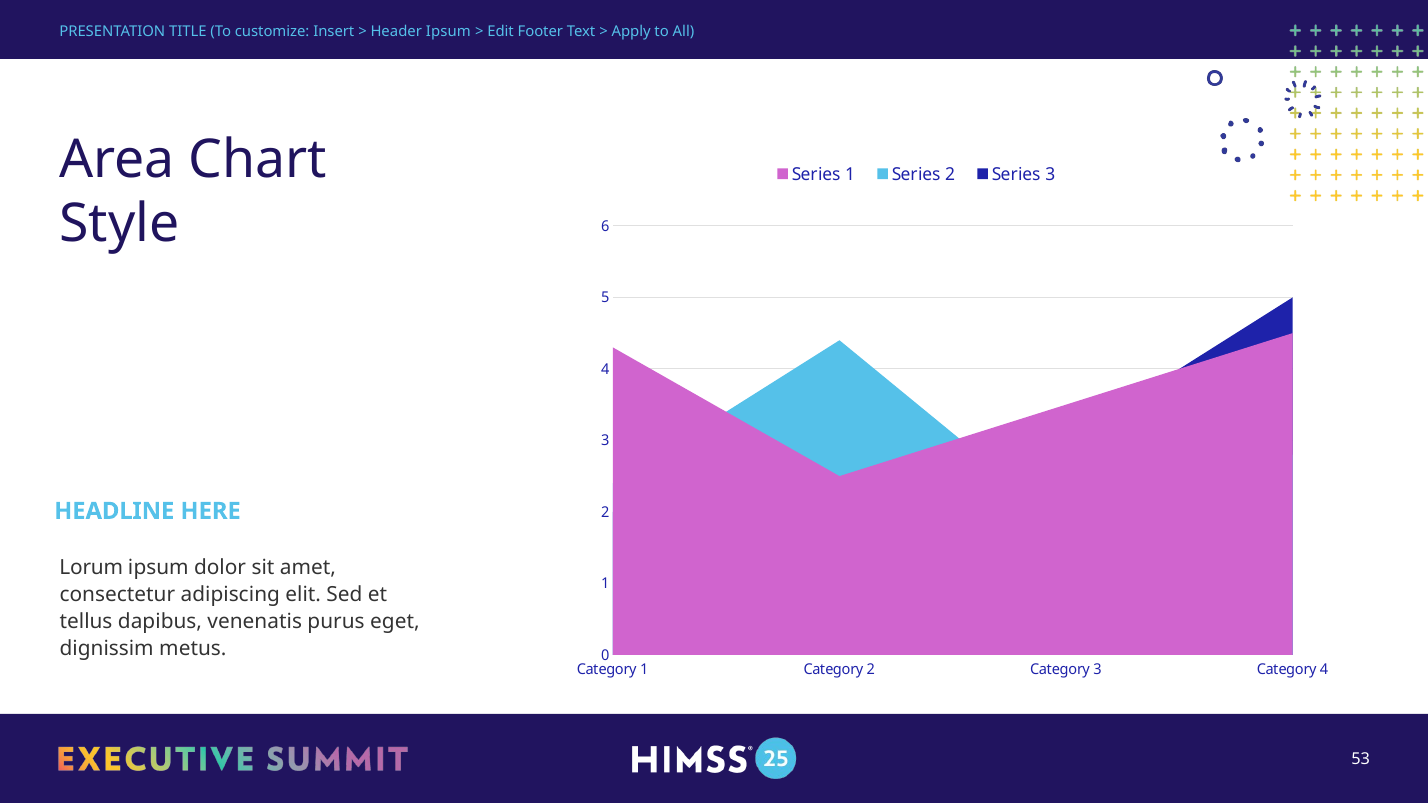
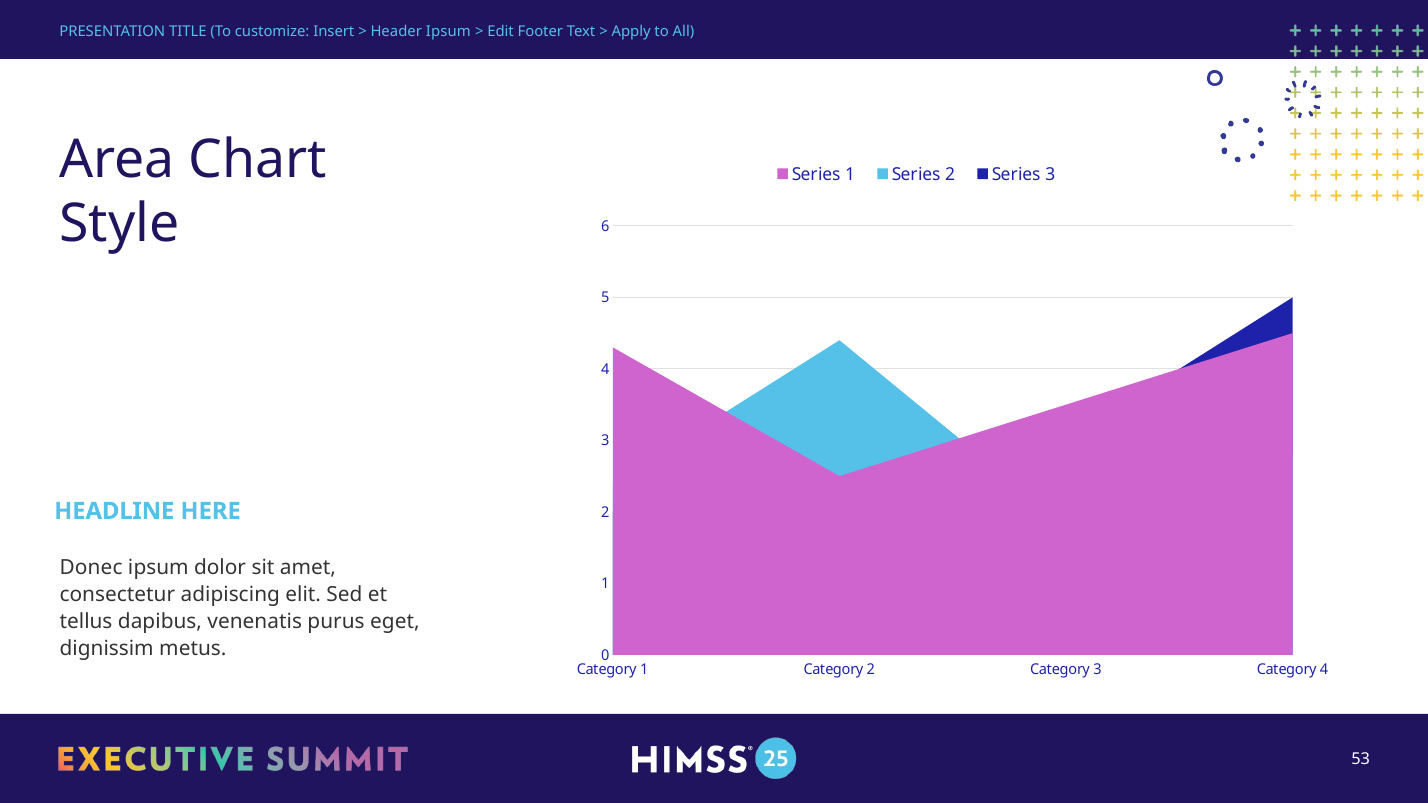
Lorum: Lorum -> Donec (91, 568)
